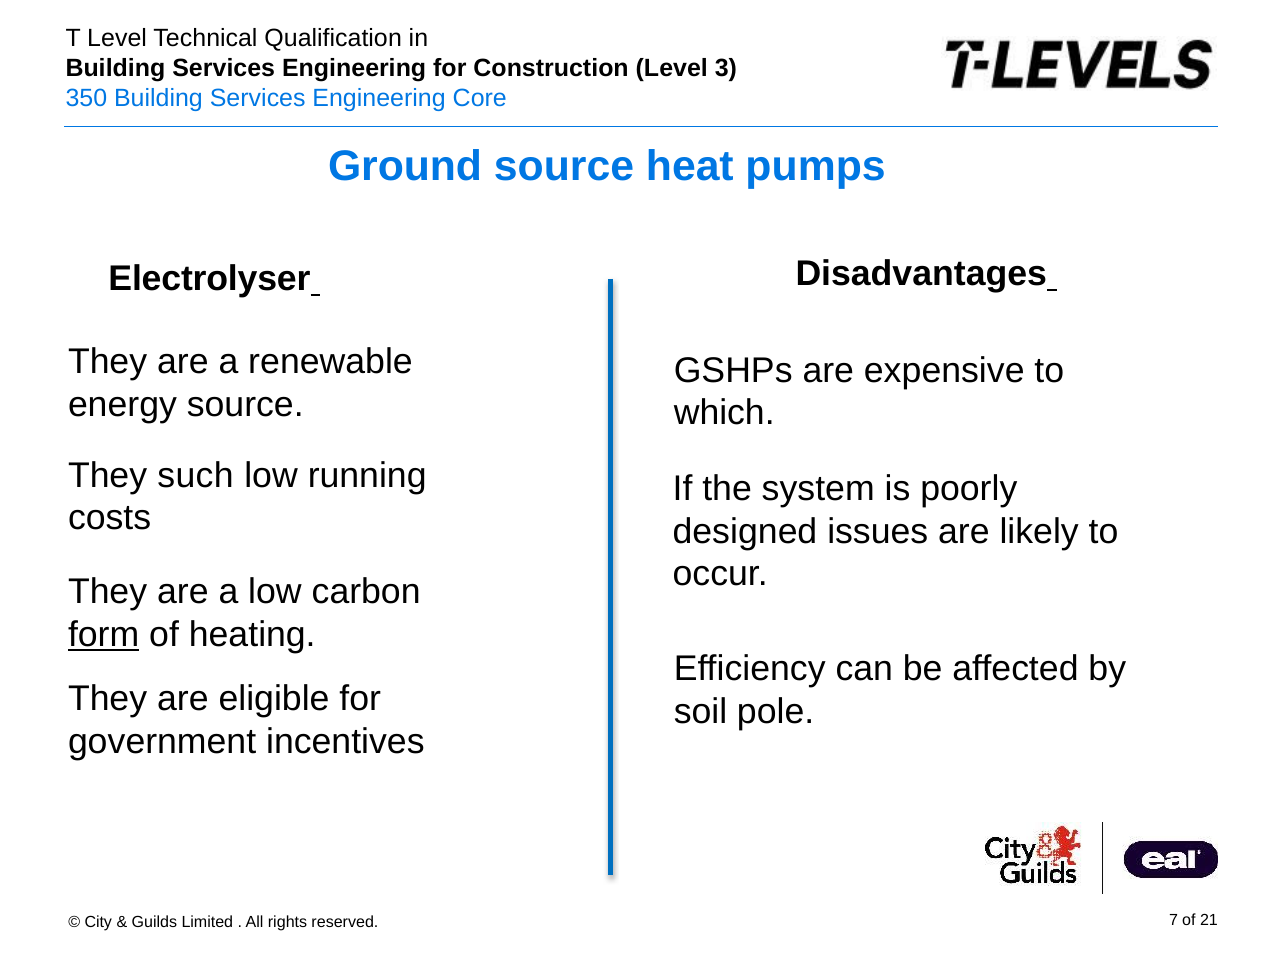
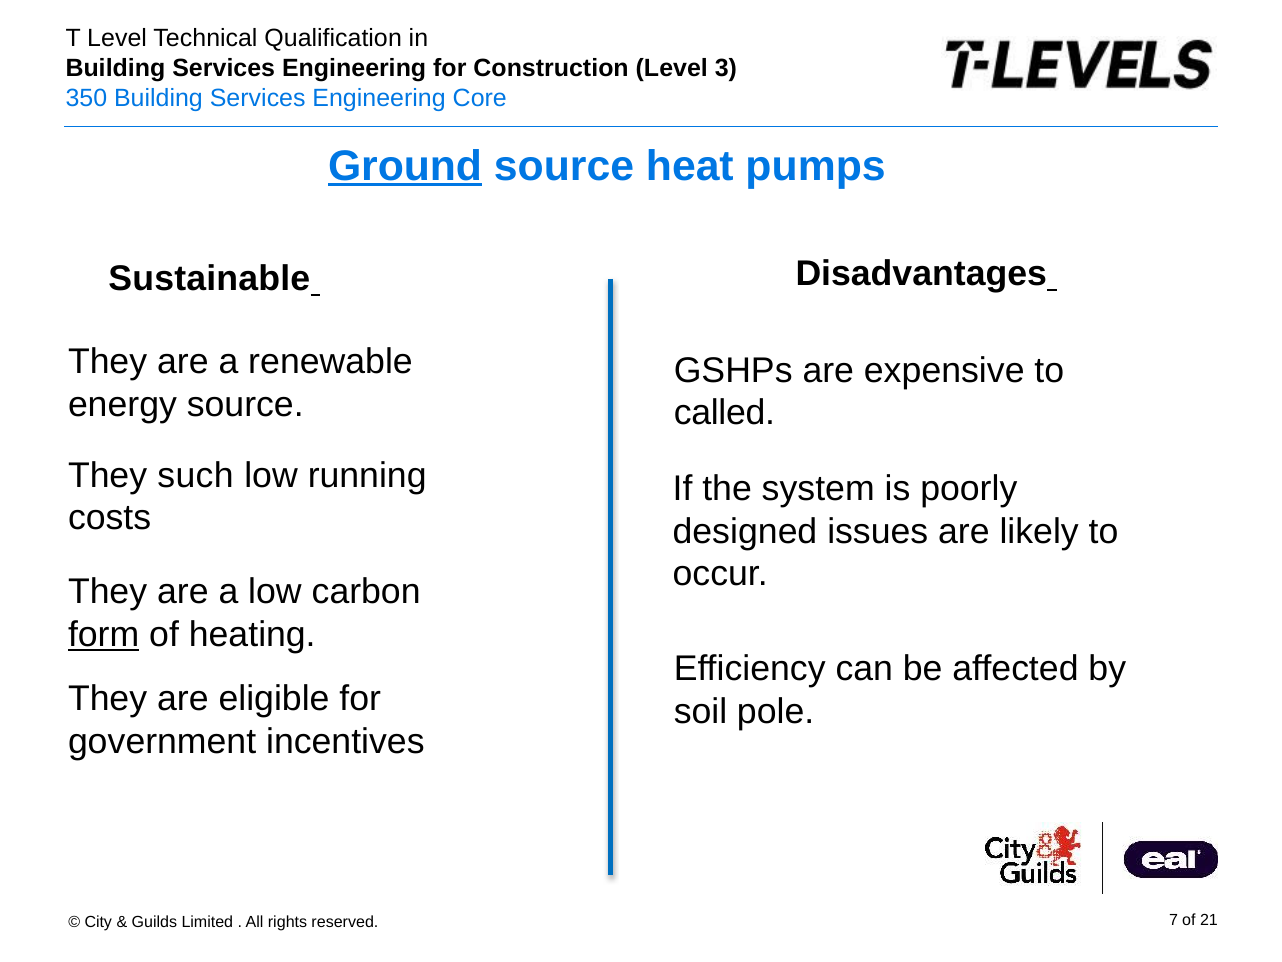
Ground underline: none -> present (405, 166)
Electrolyser: Electrolyser -> Sustainable (209, 279)
which: which -> called (724, 413)
